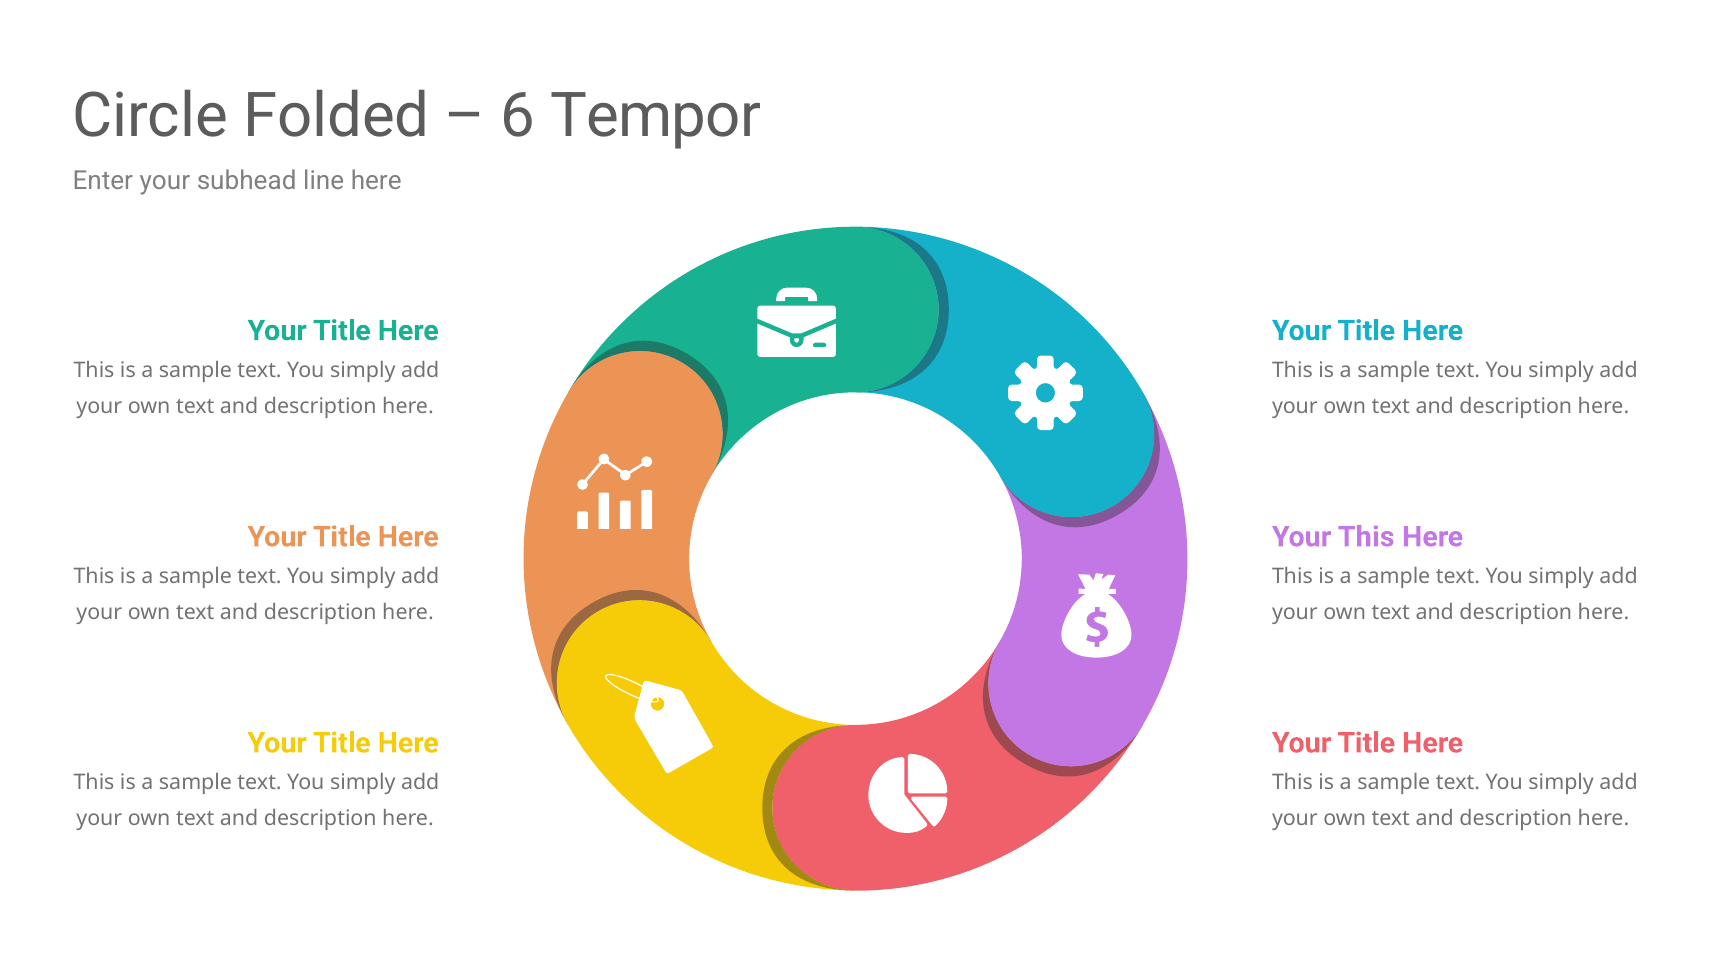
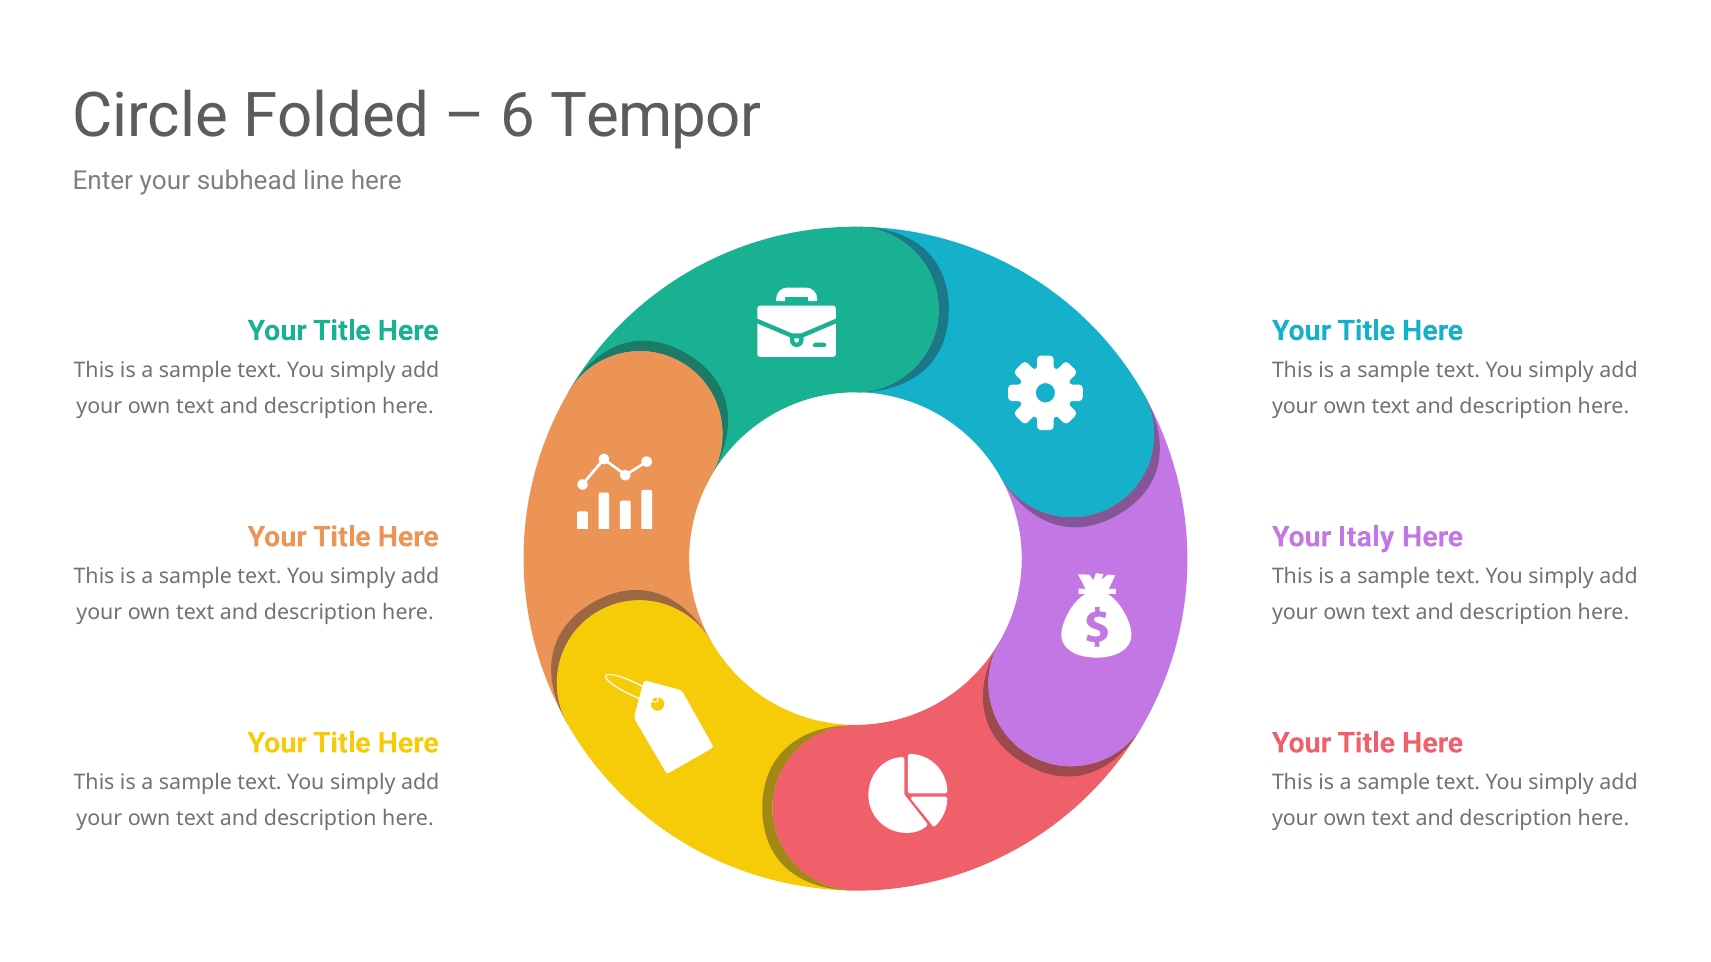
Your This: This -> Italy (1366, 537)
